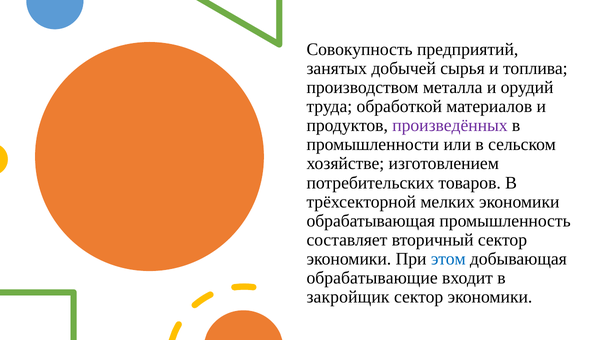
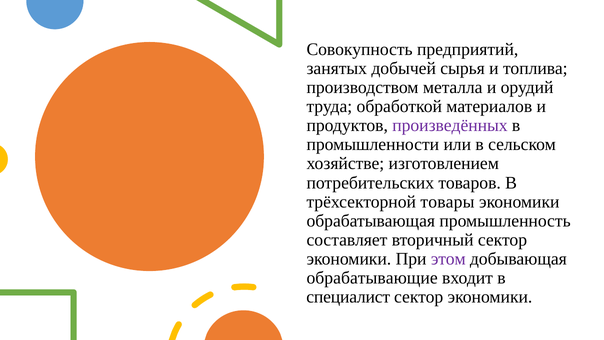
мелких: мелких -> товары (447, 202)
этом colour: blue -> purple (448, 259)
закройщик: закройщик -> специалист (348, 297)
